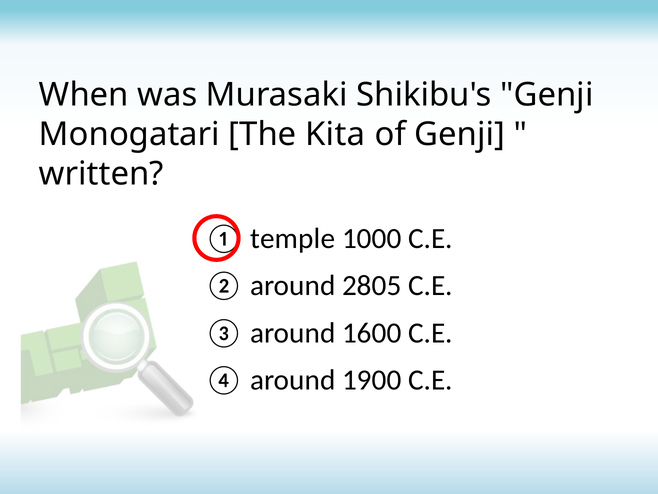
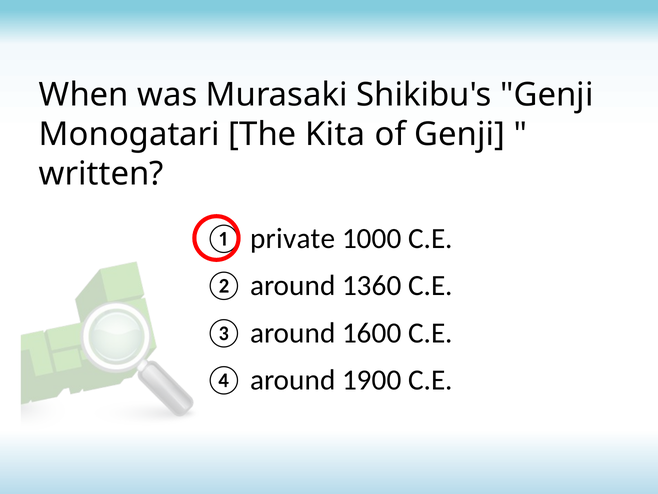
temple: temple -> private (293, 239)
2805: 2805 -> 1360 (372, 286)
